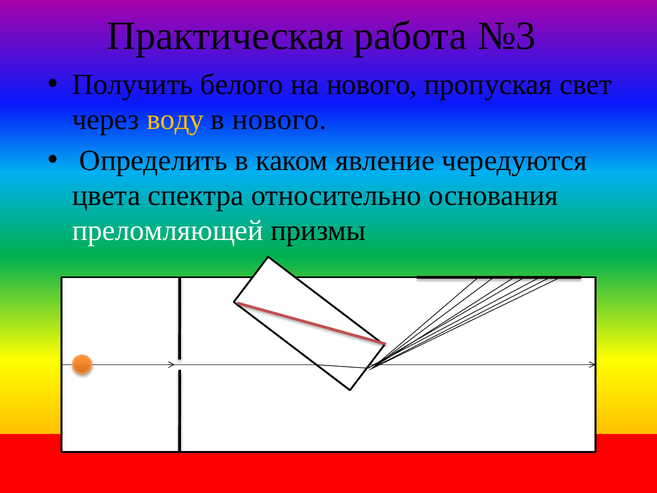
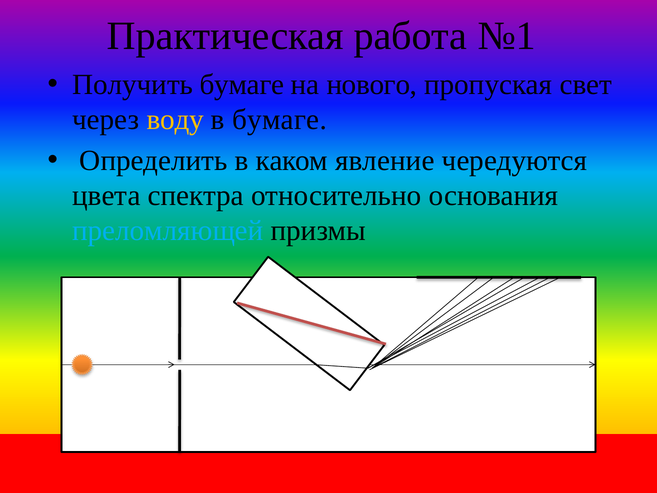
№3: №3 -> №1 (507, 36)
Получить белого: белого -> бумаге (242, 84)
в нового: нового -> бумаге (279, 119)
преломляющей colour: white -> light blue (168, 230)
